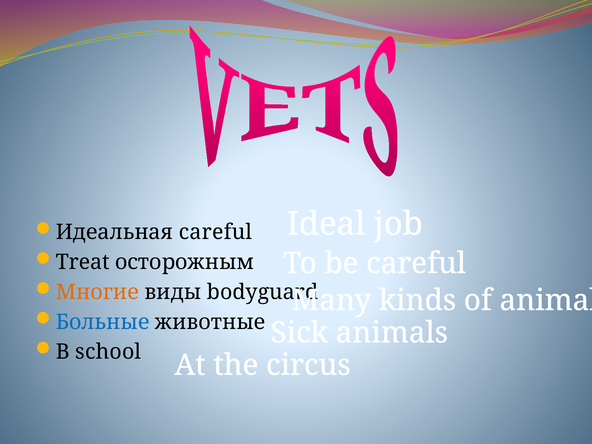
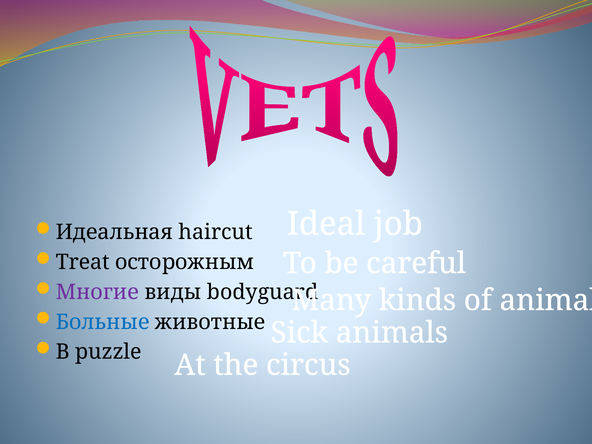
Идеальная careful: careful -> haircut (216, 232)
Многие colour: orange -> purple (97, 292)
school: school -> puzzle (108, 352)
